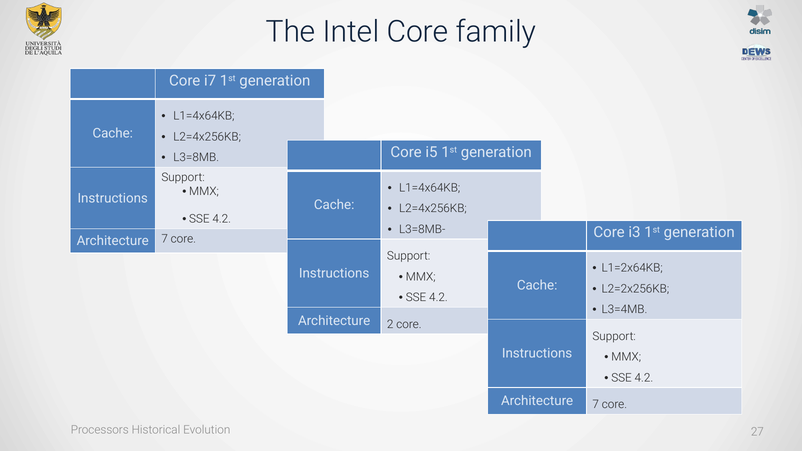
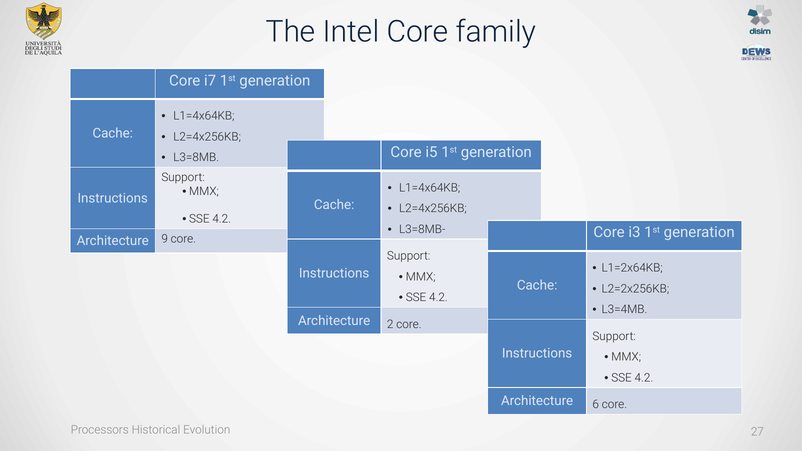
7: 7 -> 9 (165, 239)
7: 7 -> 6 (596, 405)
